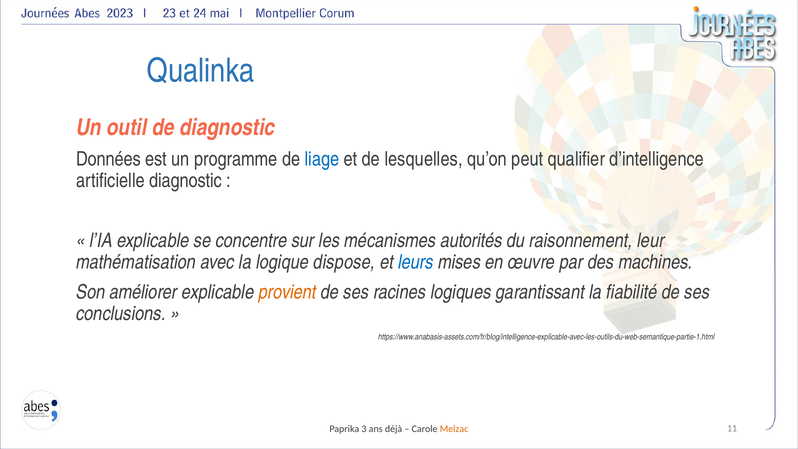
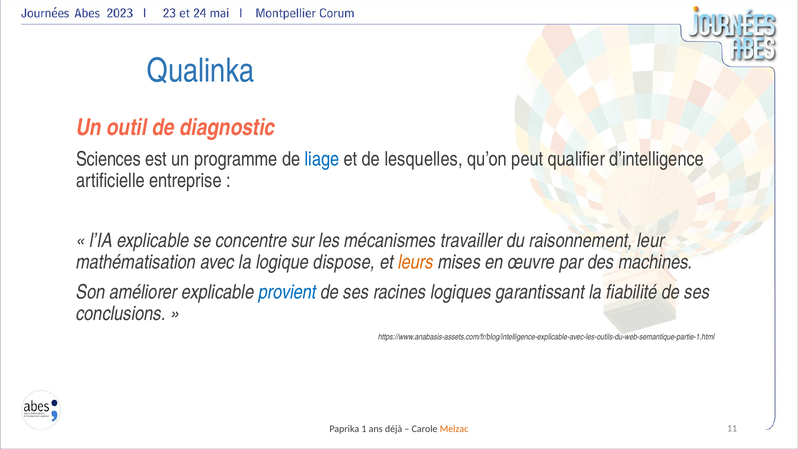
Données: Données -> Sciences (109, 159)
artificielle diagnostic: diagnostic -> entreprise (186, 181)
autorités: autorités -> travailler (471, 241)
leurs colour: blue -> orange (416, 262)
provient colour: orange -> blue (288, 292)
3: 3 -> 1 (364, 429)
